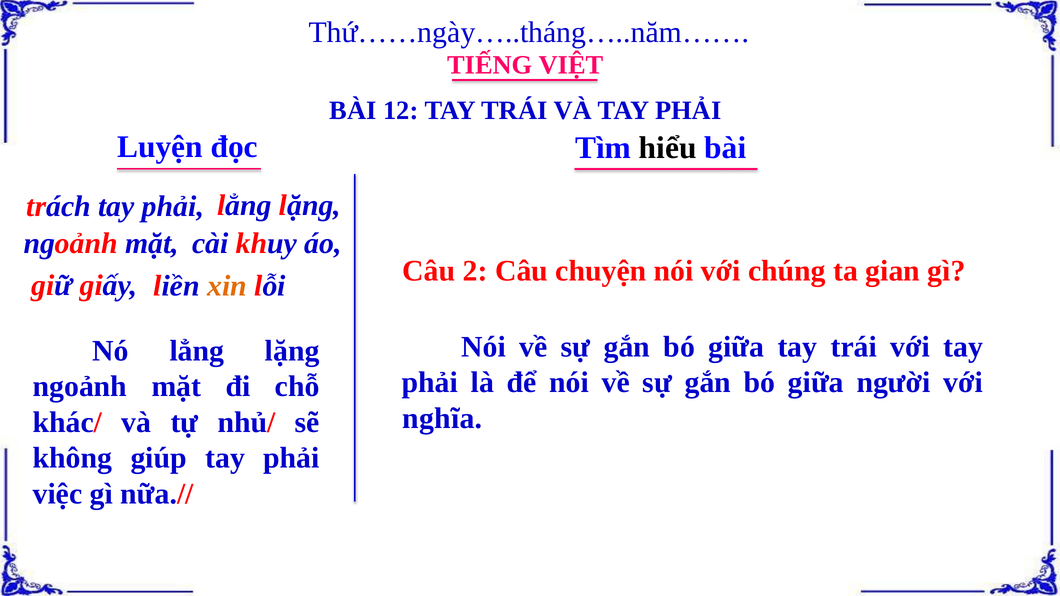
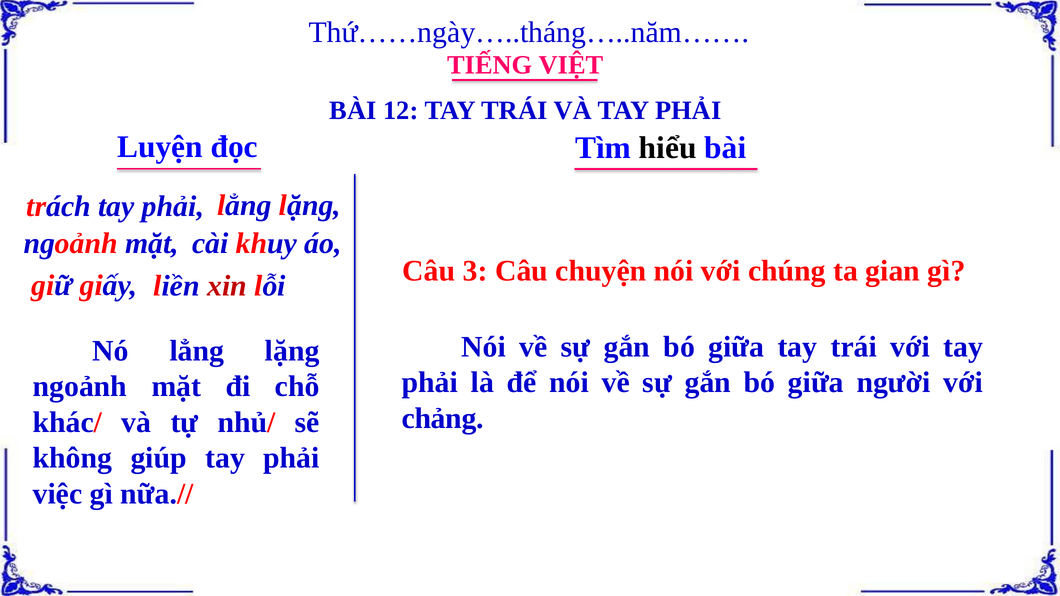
2: 2 -> 3 (475, 271)
xin colour: orange -> red (227, 286)
nghĩa: nghĩa -> chảng (443, 418)
